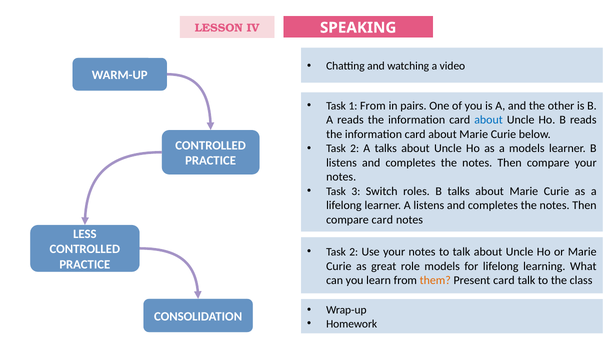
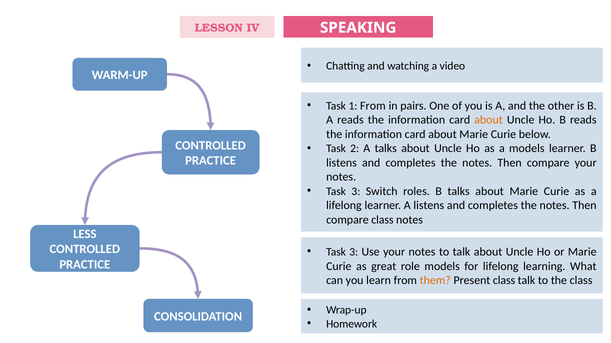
about colour: blue -> orange (489, 120)
compare card: card -> class (382, 220)
2: 2 -> 3 (354, 253)
Present card: card -> class (504, 281)
